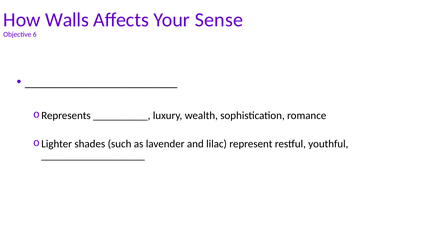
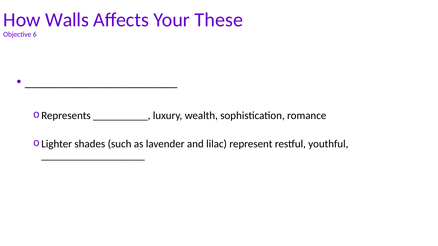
Sense: Sense -> These (219, 20)
